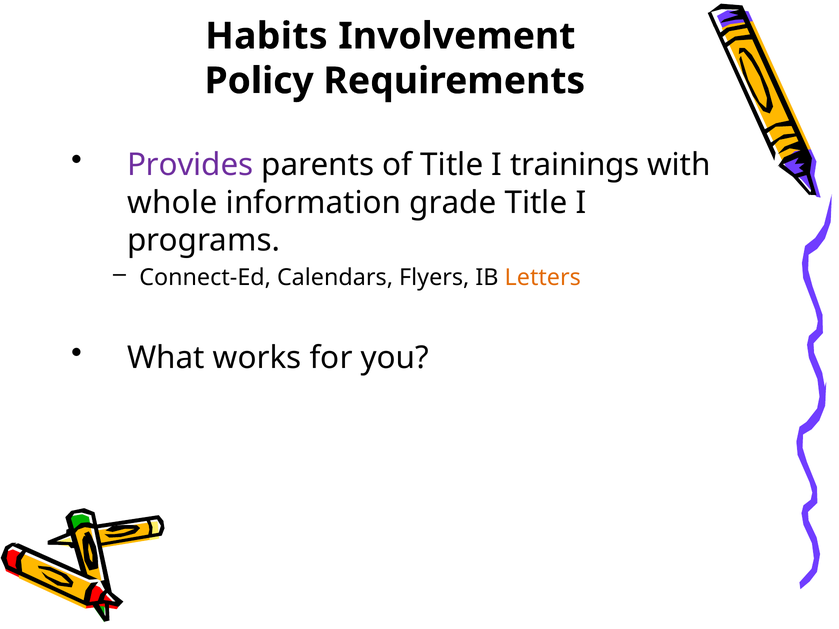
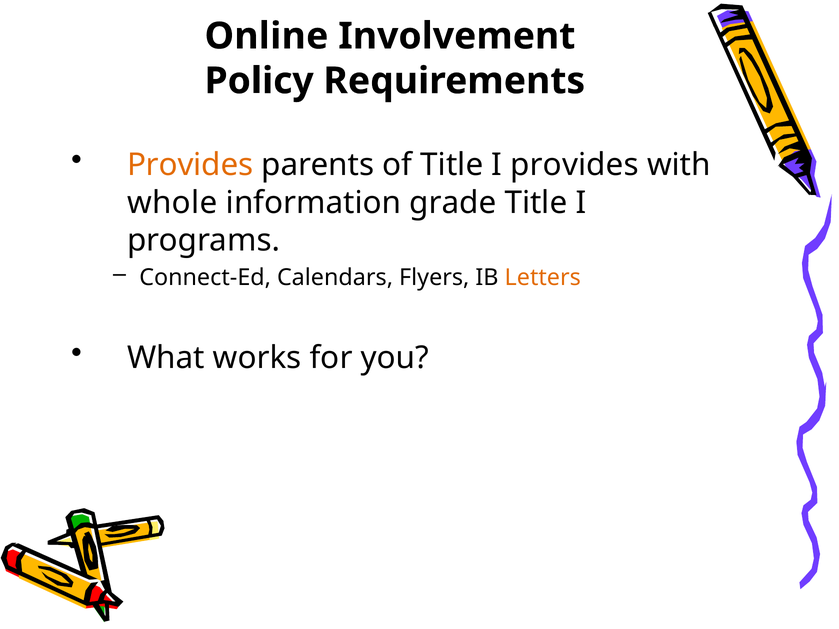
Habits: Habits -> Online (266, 36)
Provides colour: purple -> orange (190, 165)
I trainings: trainings -> provides (575, 165)
